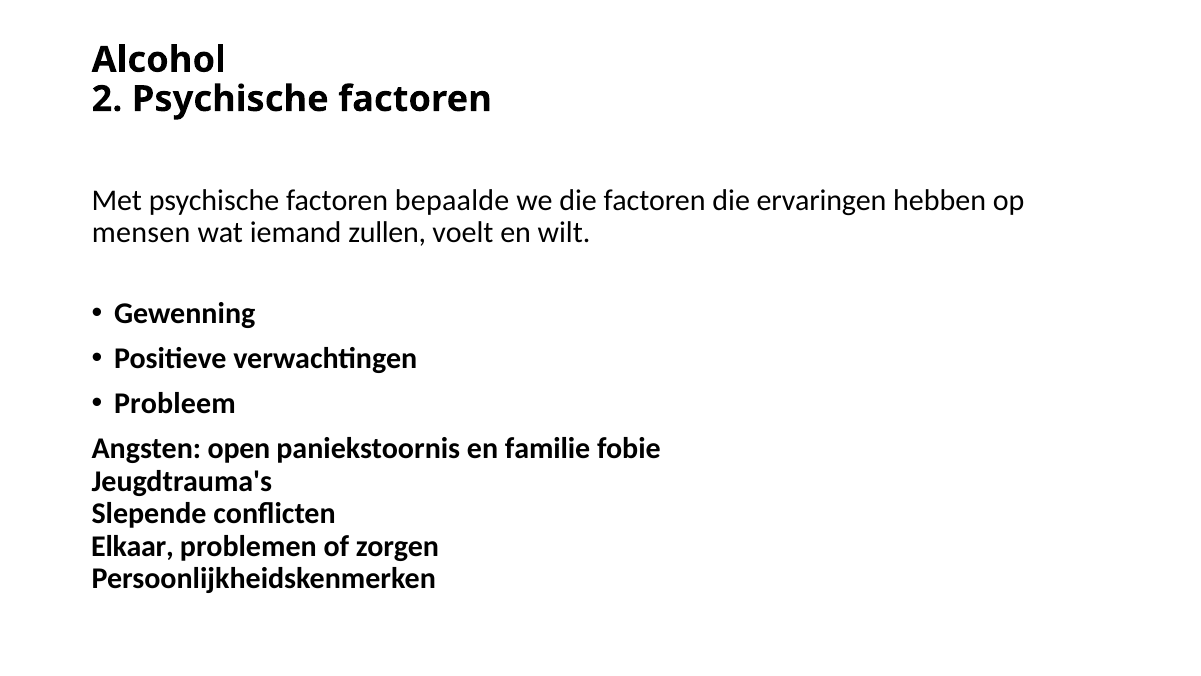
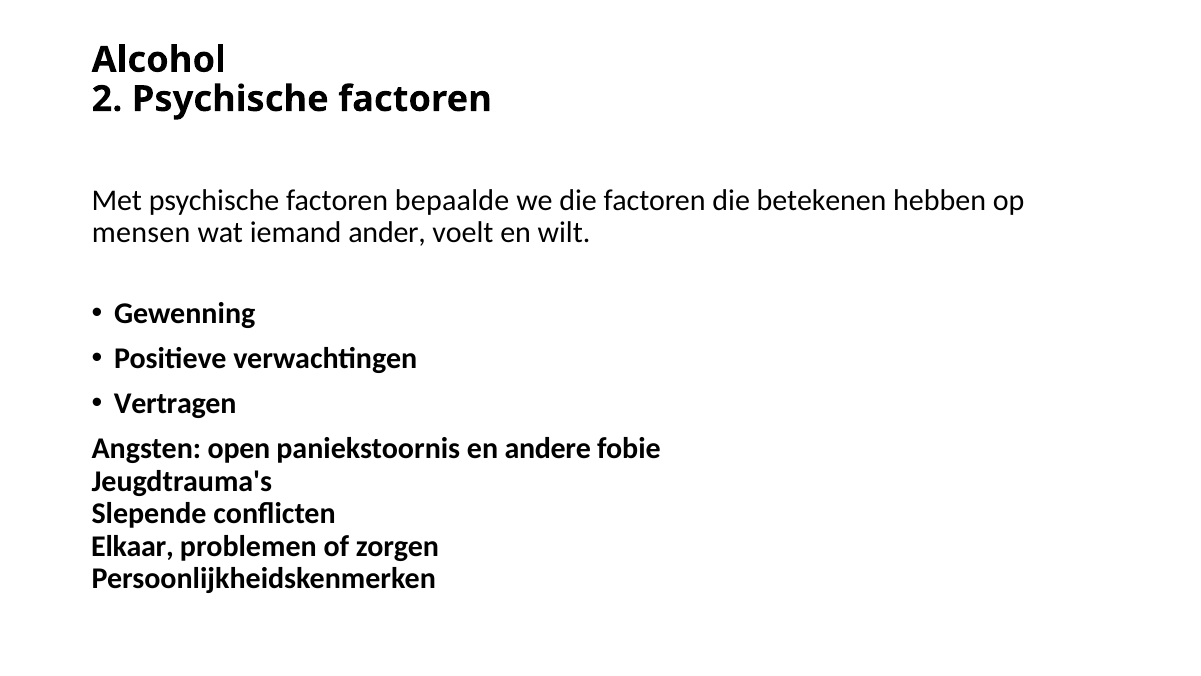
ervaringen: ervaringen -> betekenen (822, 200)
zullen: zullen -> ander (387, 233)
Probleem: Probleem -> Vertragen (175, 404)
familie: familie -> andere (548, 449)
